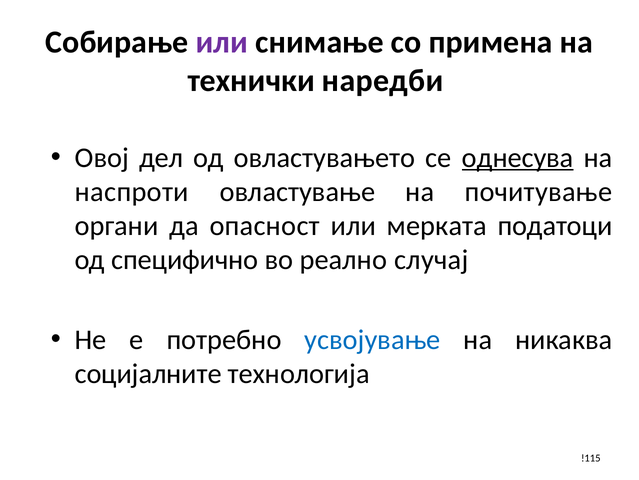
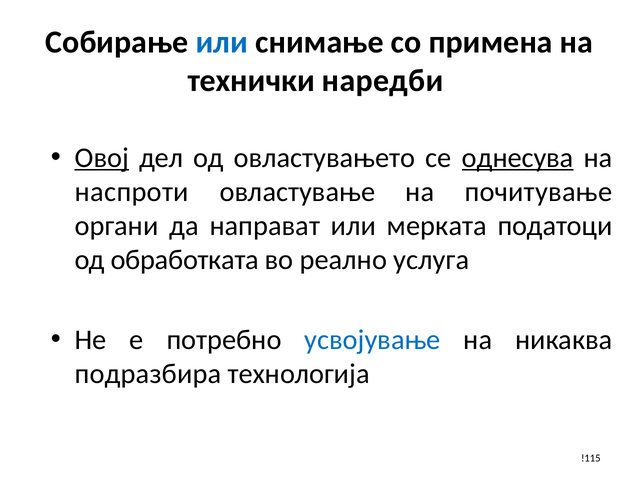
или colour: purple -> blue (222, 42)
Овој underline: none -> present (102, 157)
опасност: опасност -> направат (265, 226)
специфично: специфично -> обработката (185, 260)
случај: случај -> услуга (431, 260)
социјалните: социјалните -> подразбира (148, 373)
